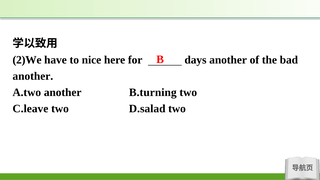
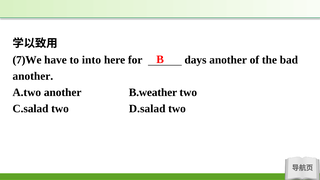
2)We: 2)We -> 7)We (27, 60)
nice: nice -> into (91, 60)
B.turning: B.turning -> B.weather (153, 92)
C.leave: C.leave -> C.salad (30, 109)
